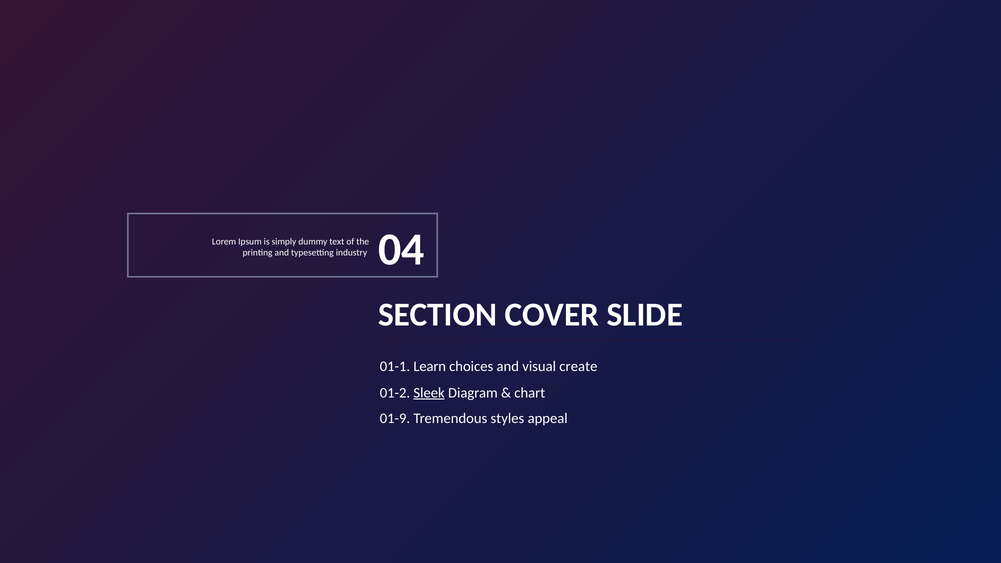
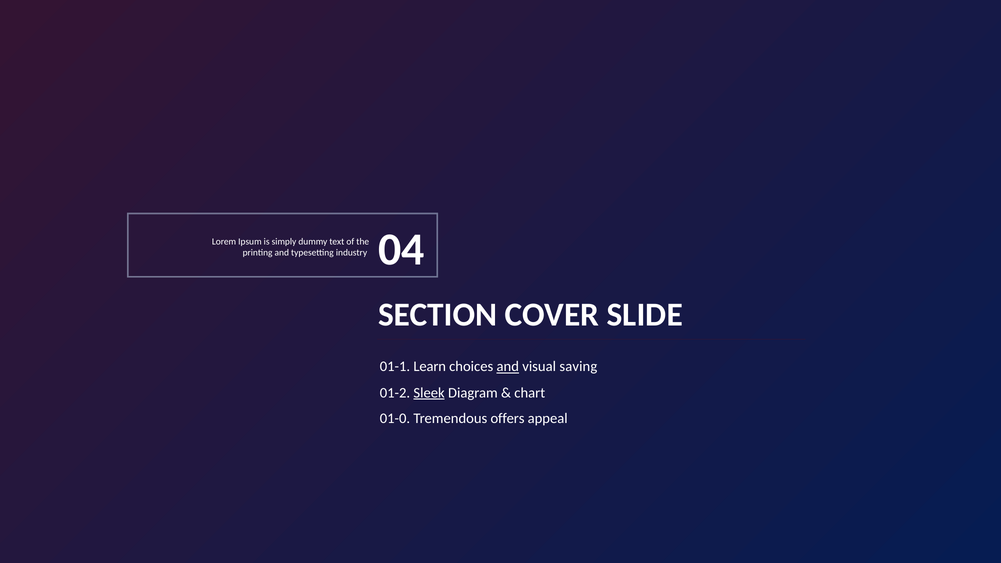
and underline: none -> present (508, 367)
create: create -> saving (578, 367)
01-9: 01-9 -> 01-0 (395, 418)
styles: styles -> offers (508, 418)
